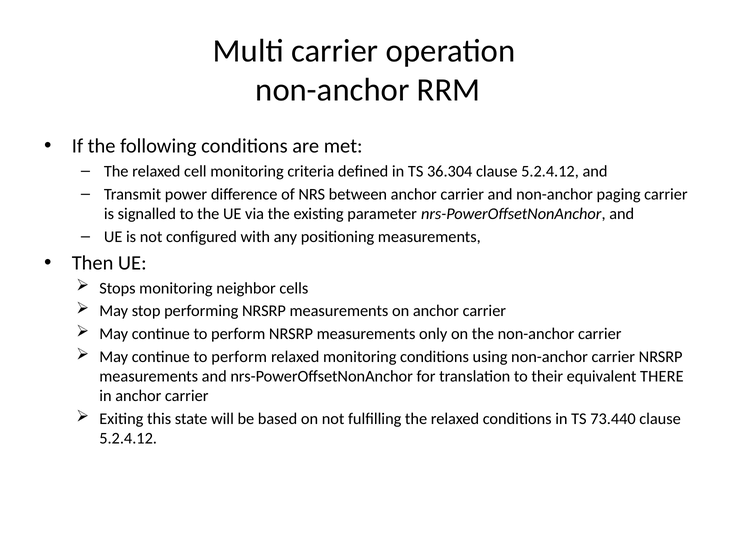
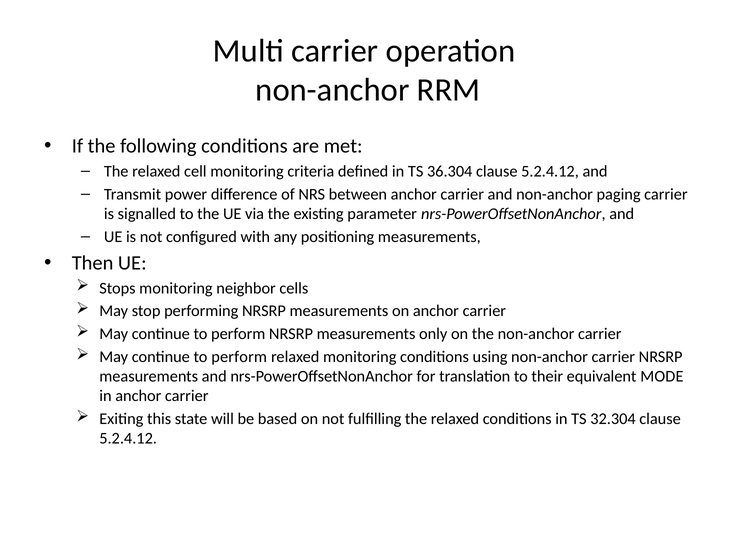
THERE: THERE -> MODE (662, 376)
73.440: 73.440 -> 32.304 (613, 419)
